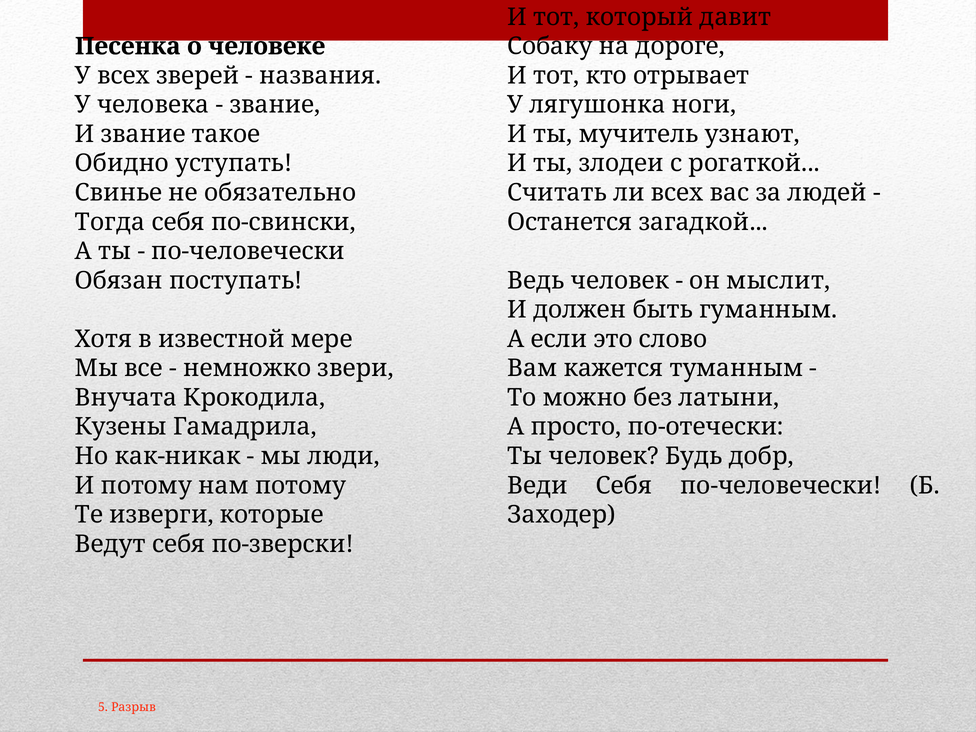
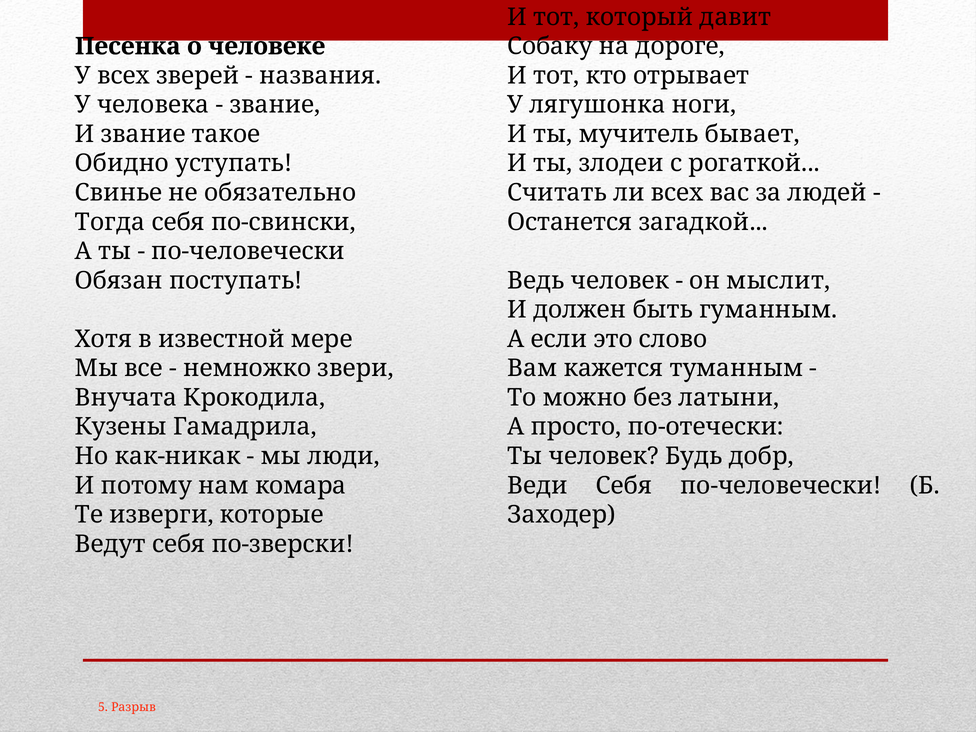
узнают: узнают -> бывает (752, 134)
нам потому: потому -> комара (301, 485)
